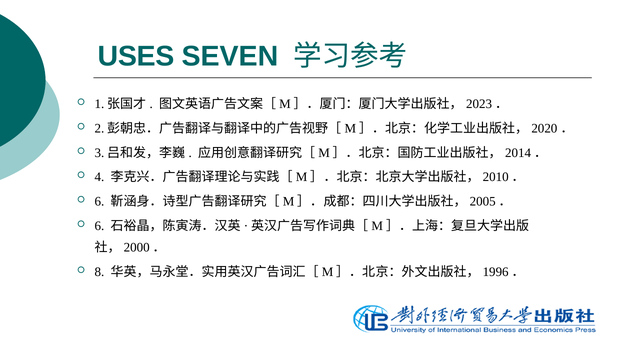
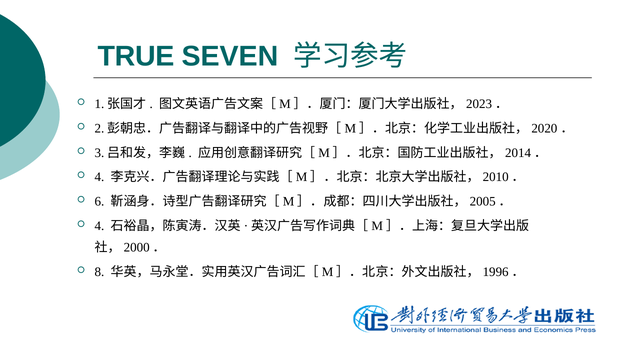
USES: USES -> TRUE (136, 56)
6: 6 -> 4 (99, 226)
